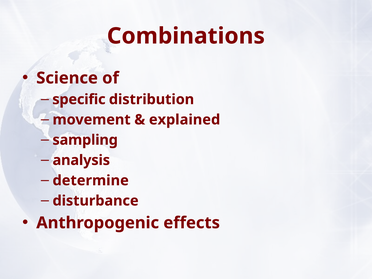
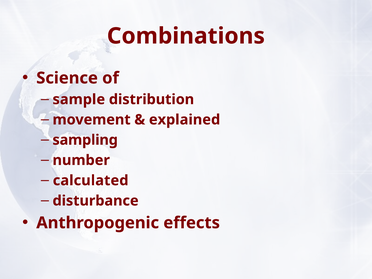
specific: specific -> sample (79, 99)
analysis: analysis -> number (81, 160)
determine: determine -> calculated (91, 180)
